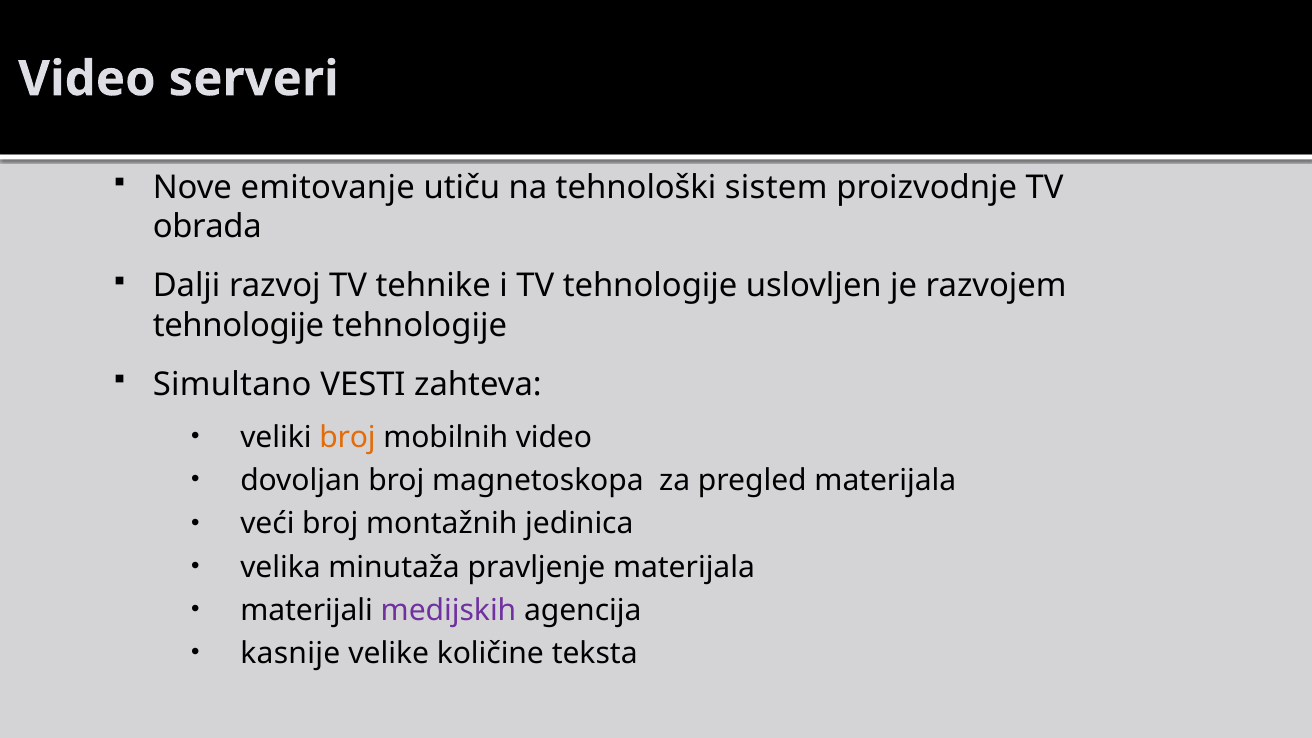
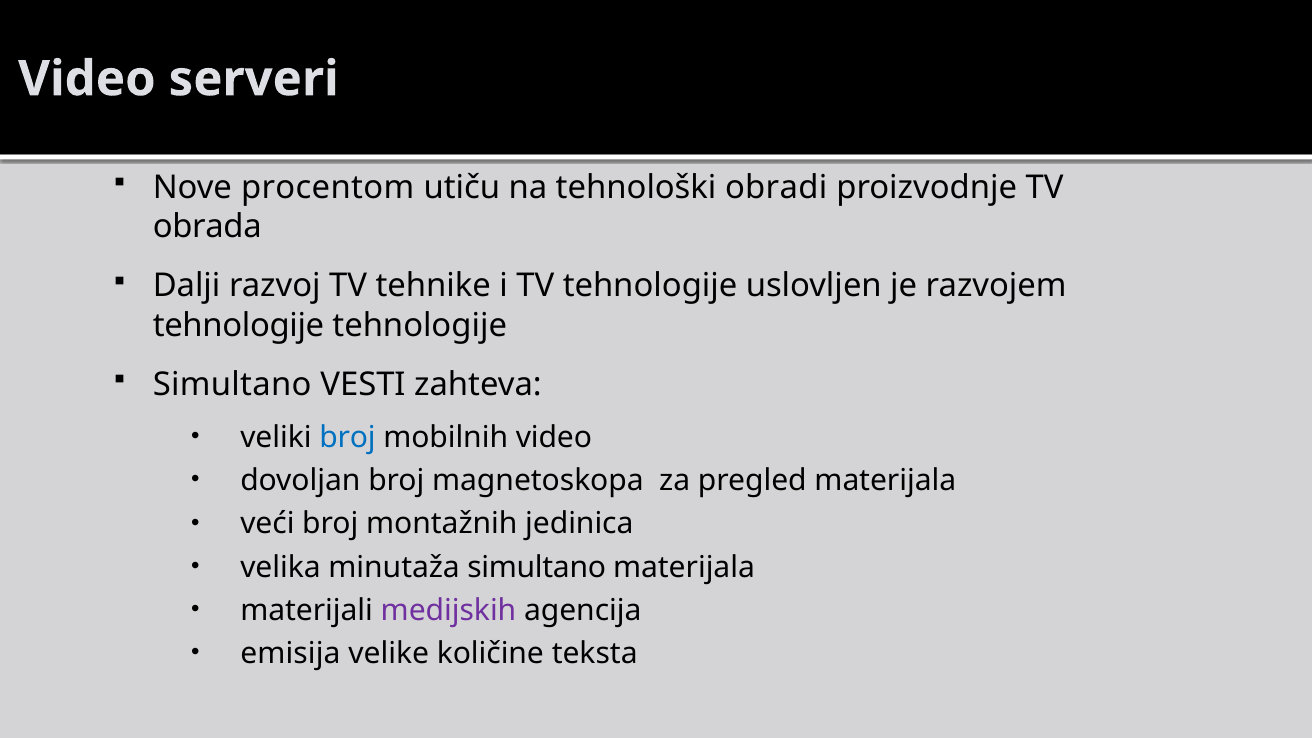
emitovanje: emitovanje -> procentom (328, 188)
sistem: sistem -> obradi (776, 188)
broj colour: orange -> blue (348, 437)
minutaža pravljenje: pravljenje -> simultano (537, 567)
kasnije: kasnije -> emisija (290, 654)
